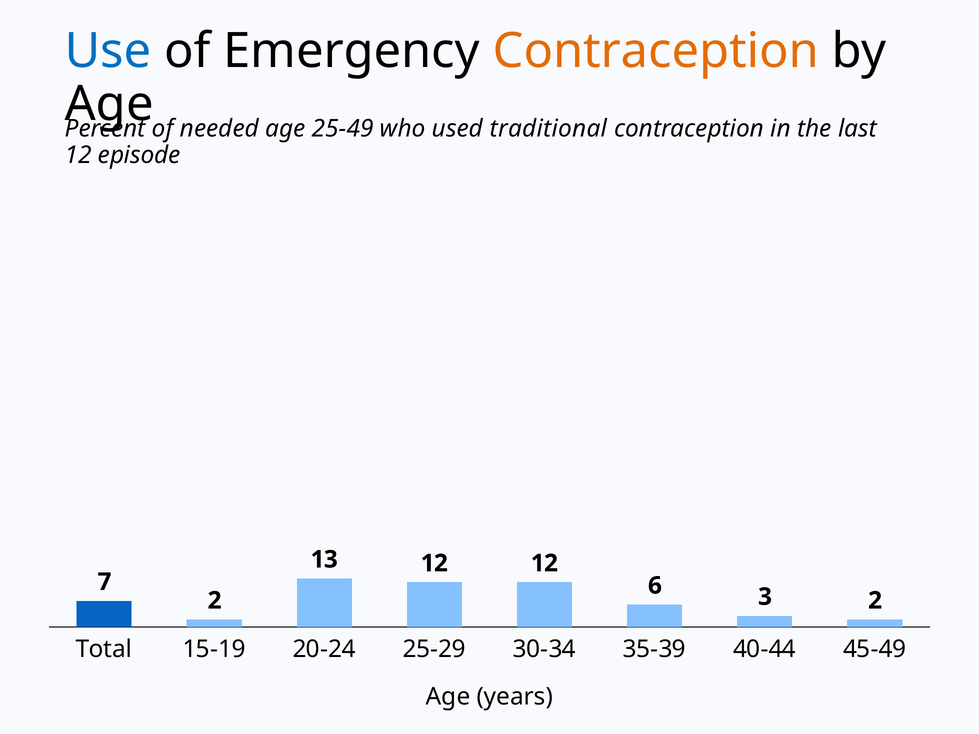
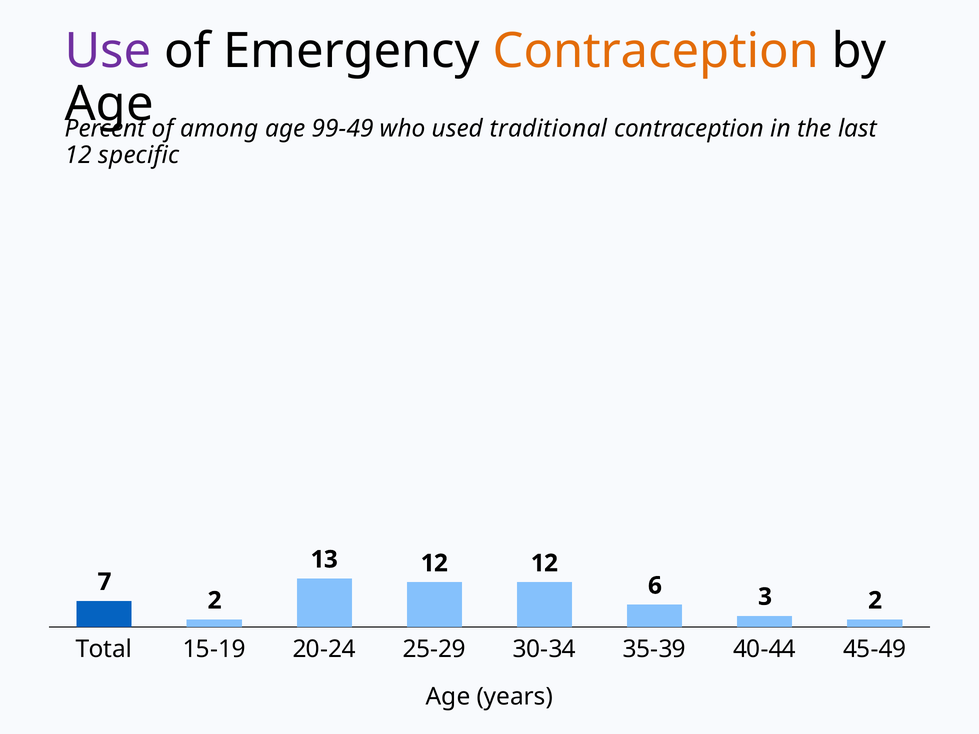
Use colour: blue -> purple (108, 51)
needed: needed -> among (219, 129)
25-49: 25-49 -> 99-49 (343, 129)
episode: episode -> specific (139, 155)
